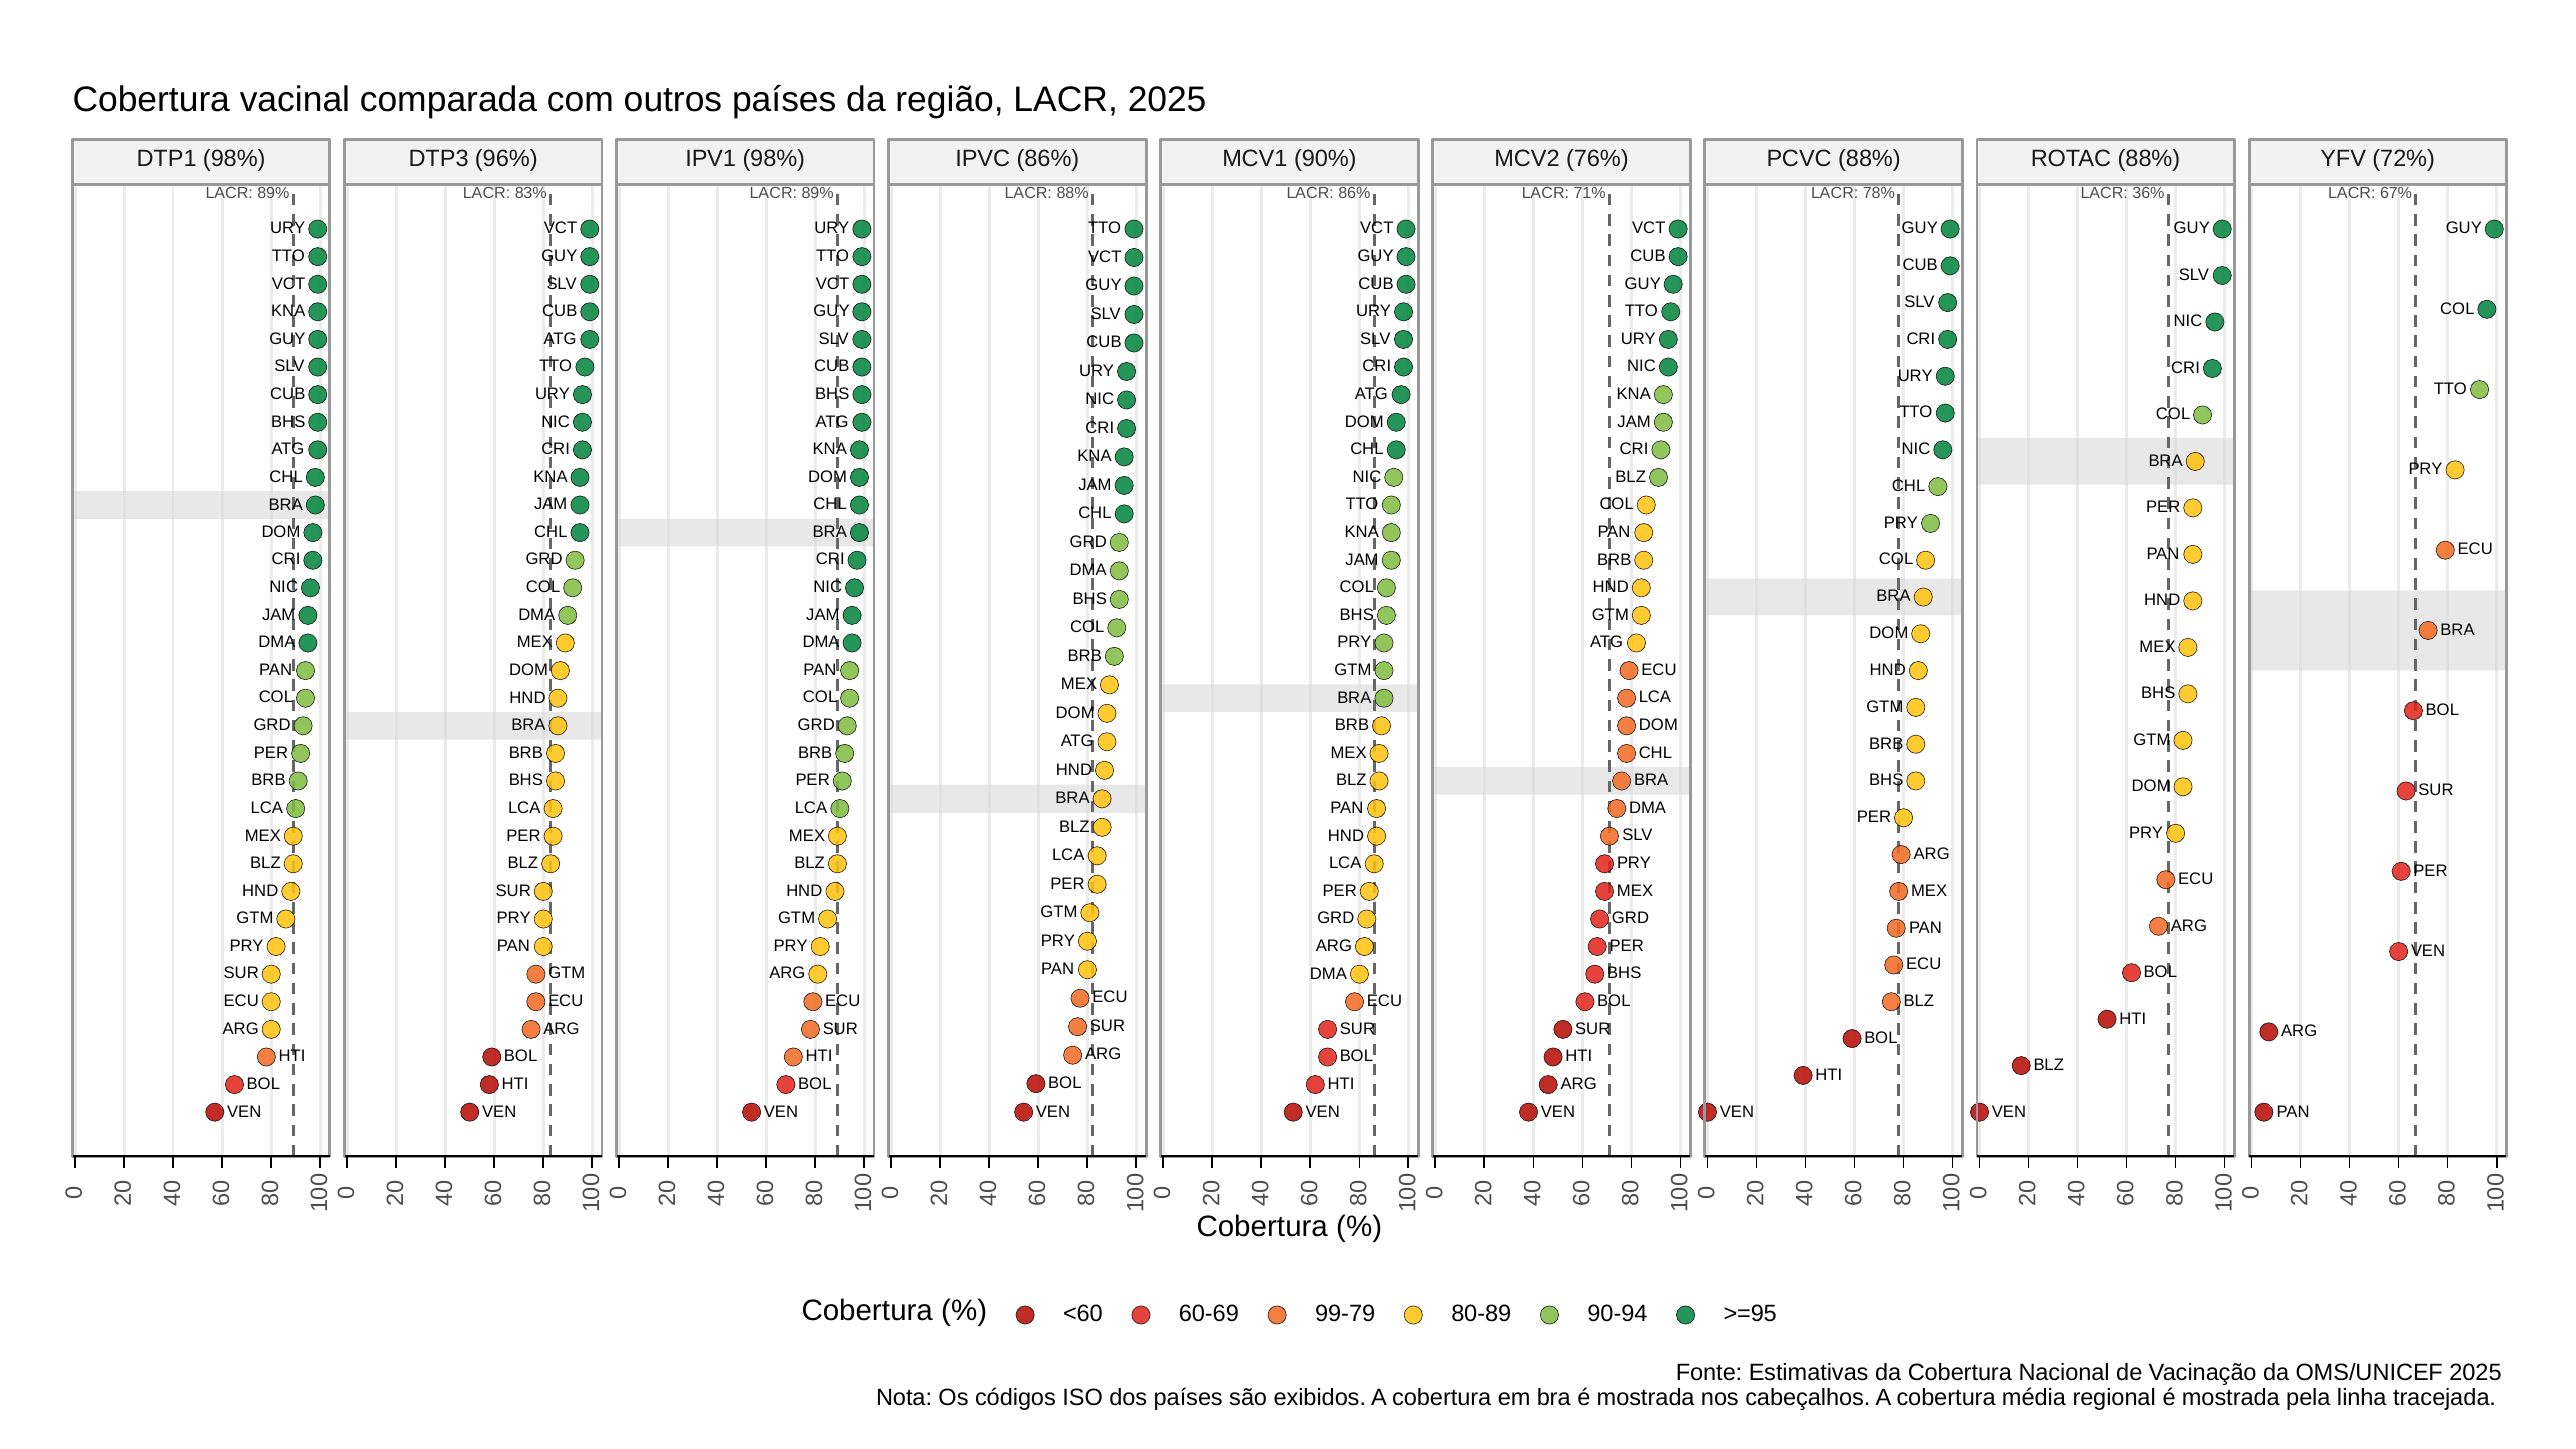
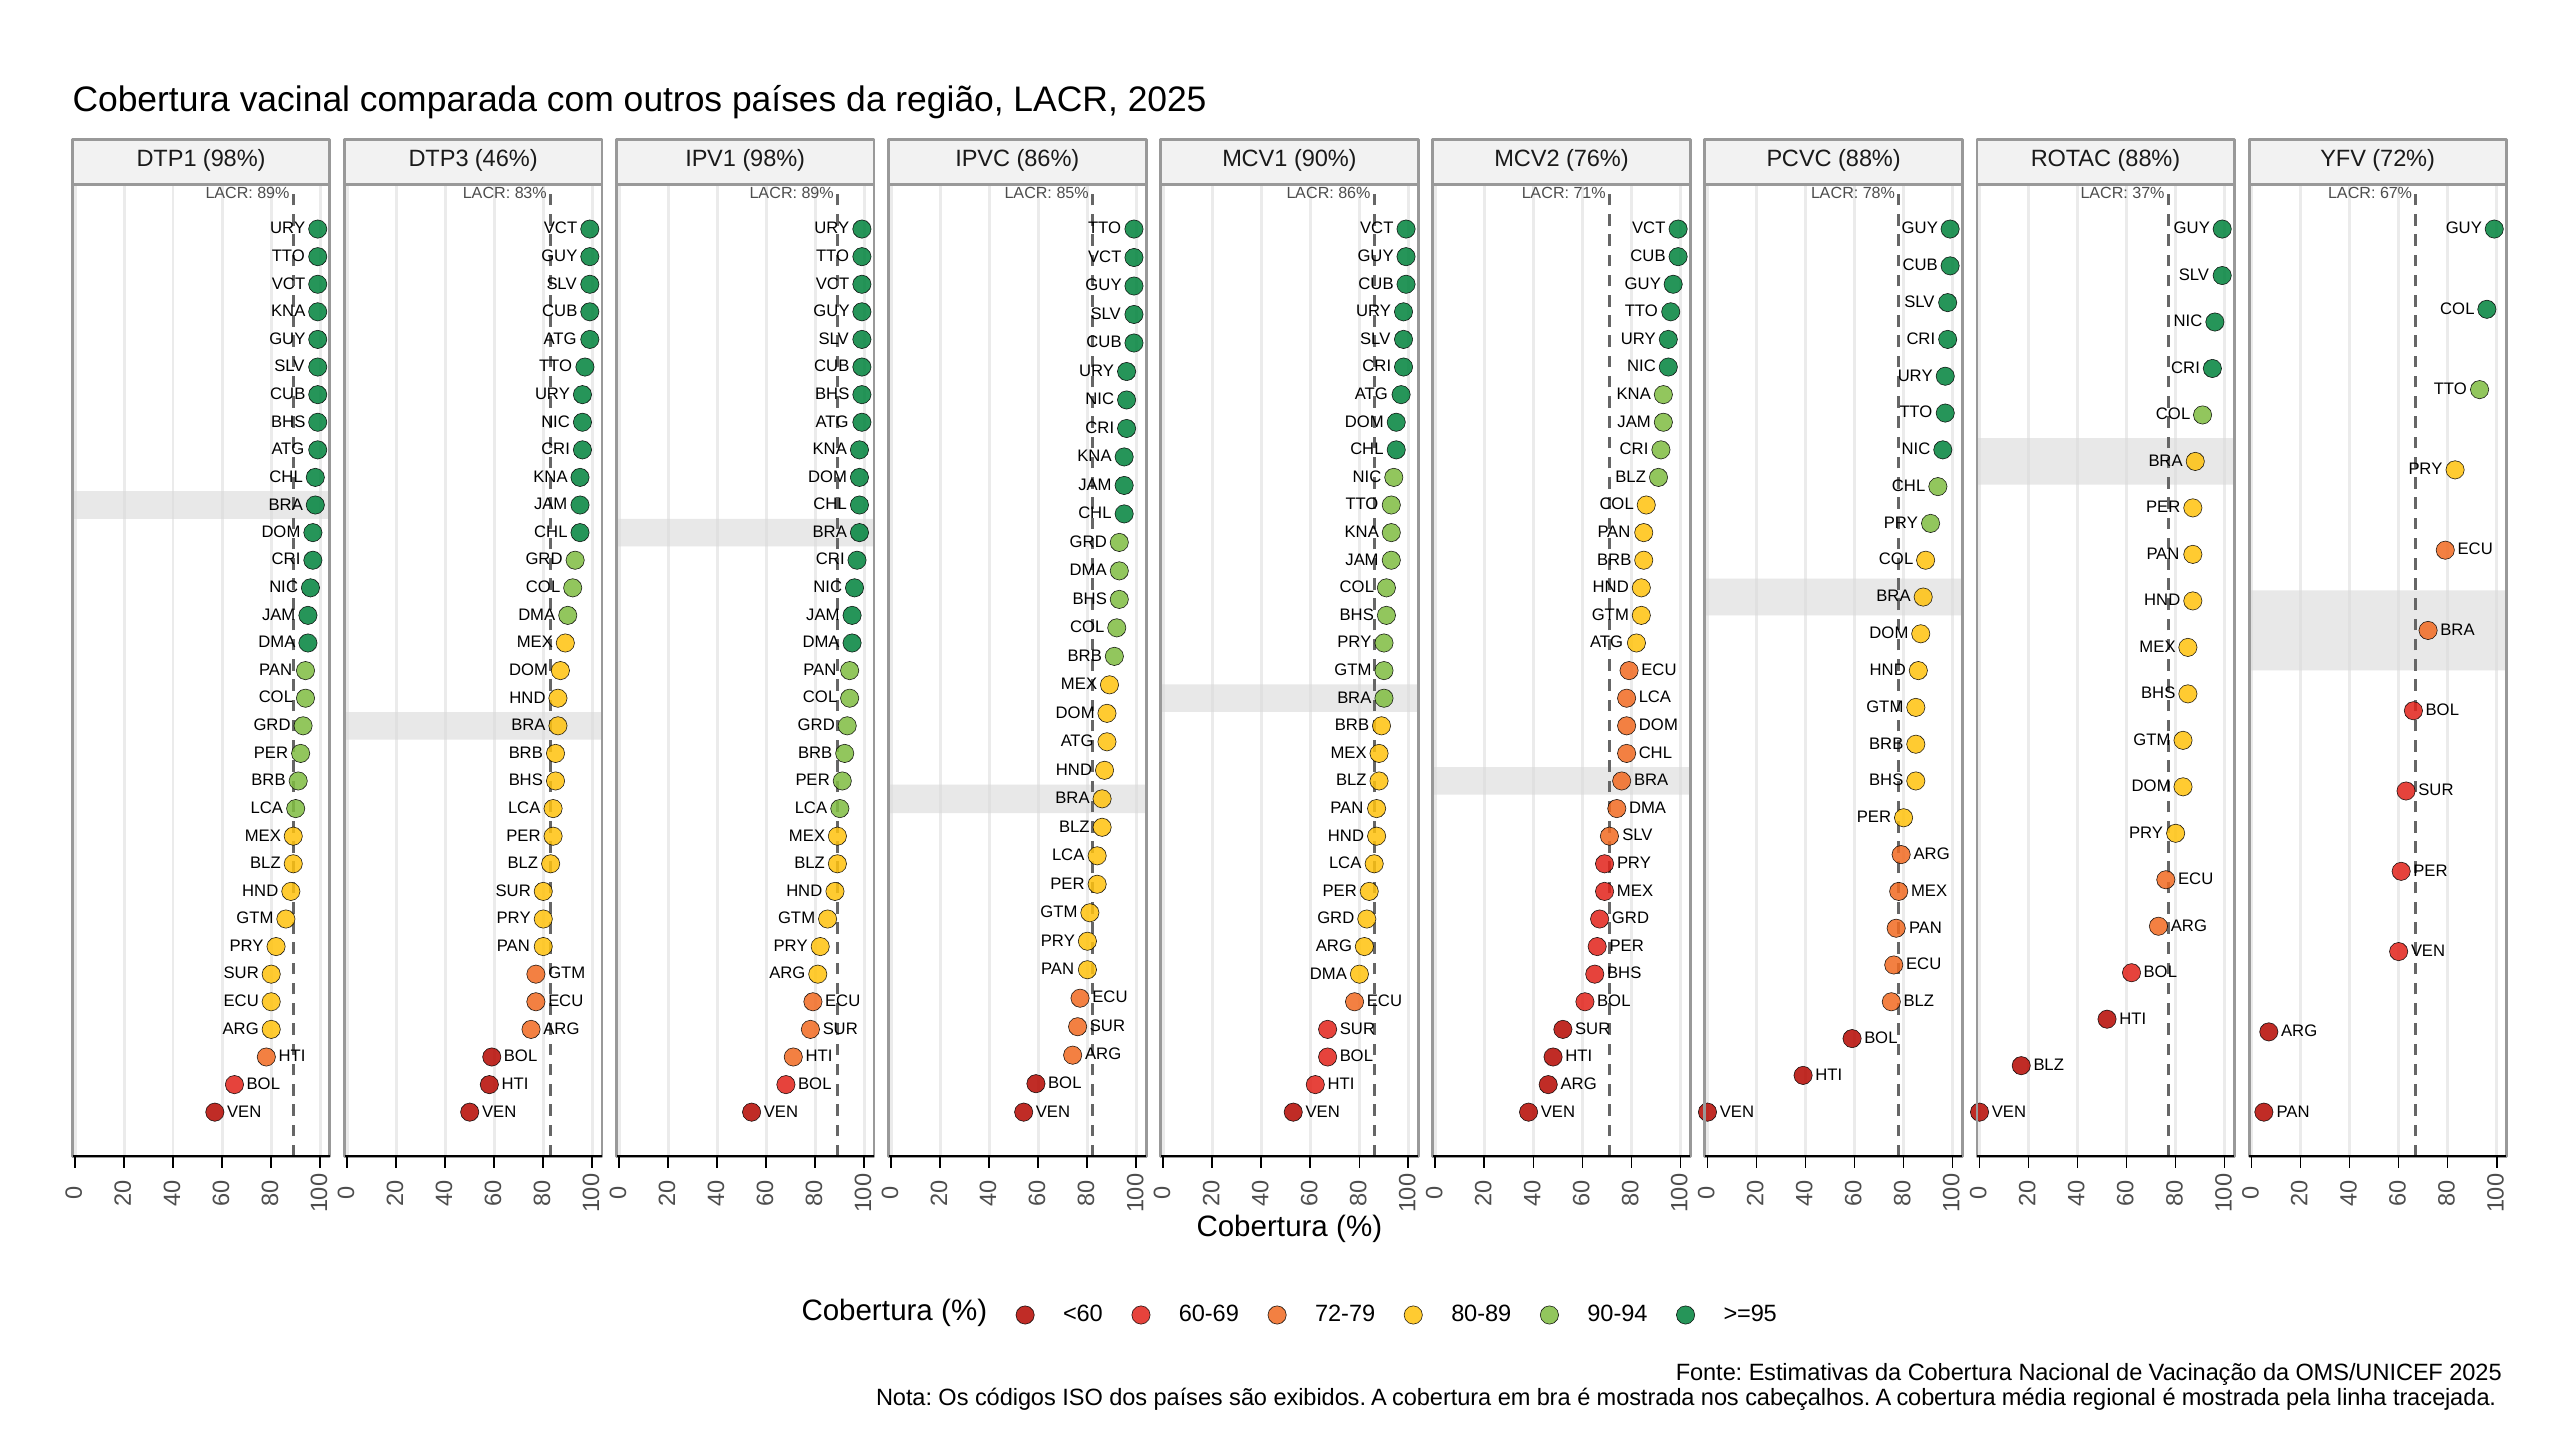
96%: 96% -> 46% (506, 159)
LACR 88%: 88% -> 85% (1073, 193)
36%: 36% -> 37% (2149, 193)
99-79: 99-79 -> 72-79 (1345, 1314)
